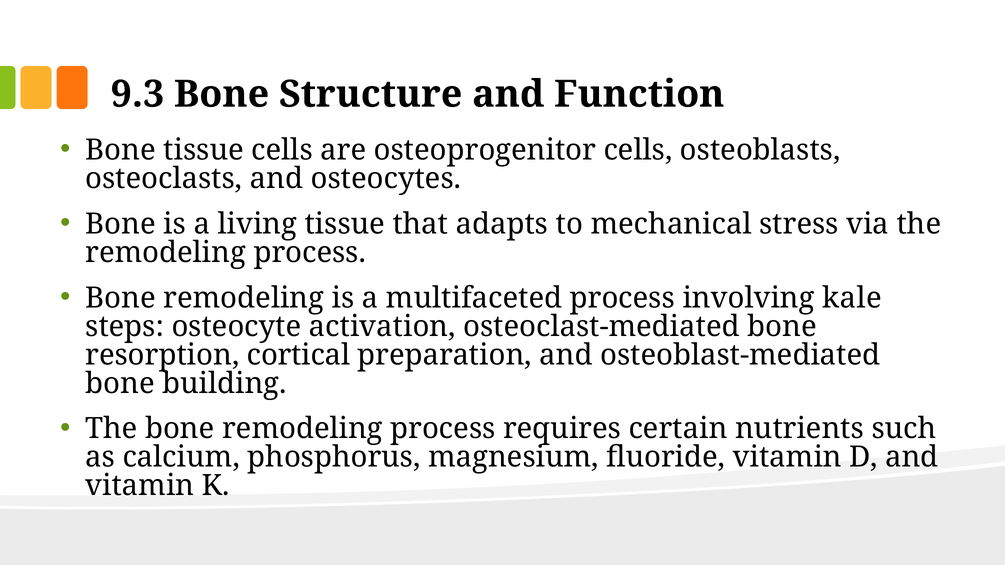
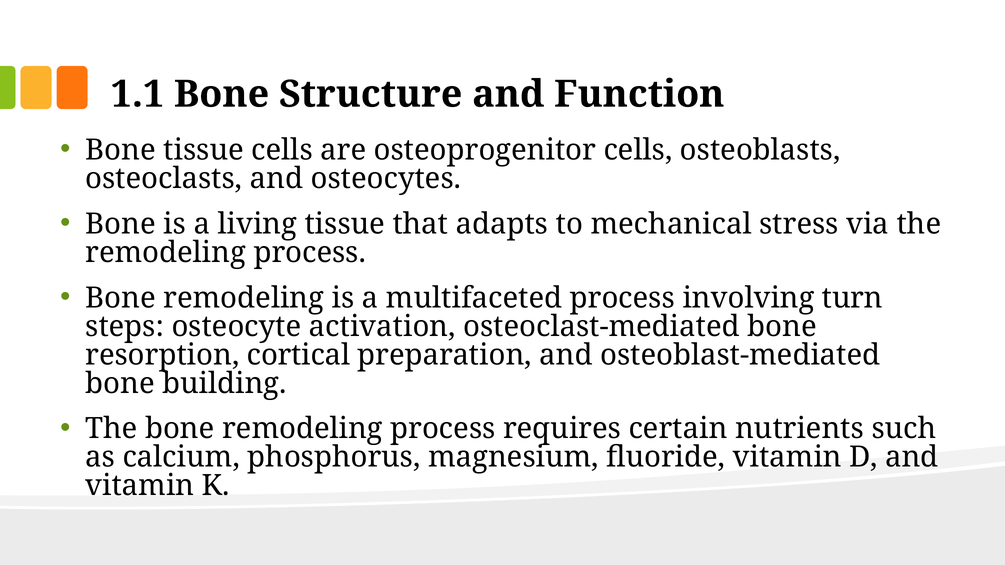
9.3: 9.3 -> 1.1 (137, 94)
kale: kale -> turn (852, 298)
